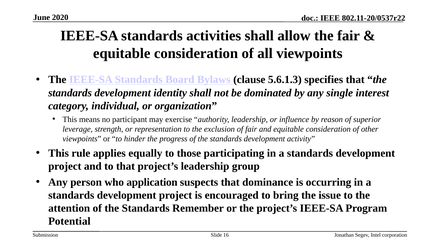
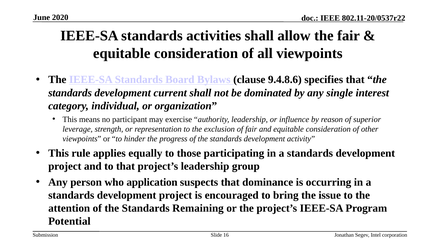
5.6.1.3: 5.6.1.3 -> 9.4.8.6 (285, 80)
identity: identity -> current (170, 93)
Remember: Remember -> Remaining (198, 209)
